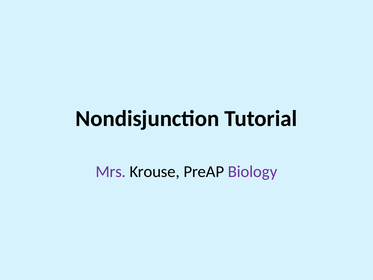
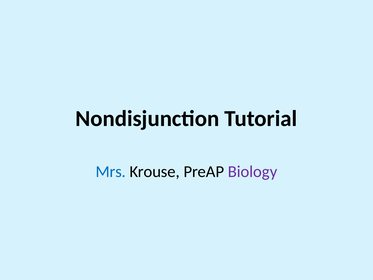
Mrs colour: purple -> blue (111, 171)
